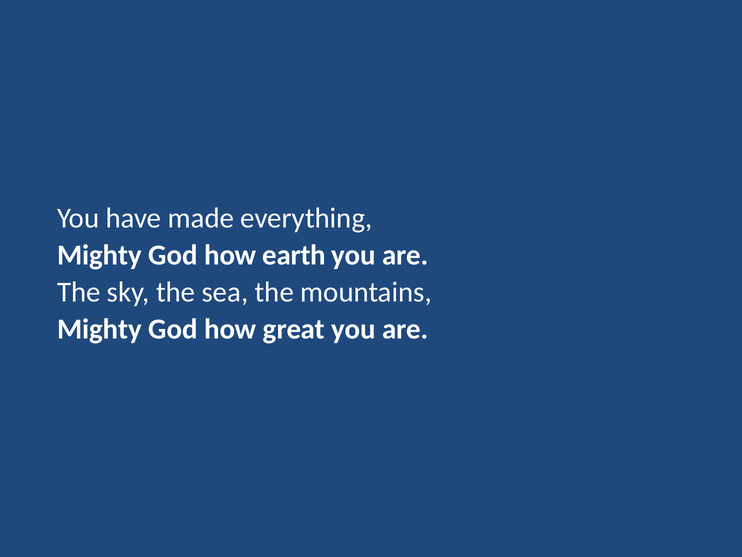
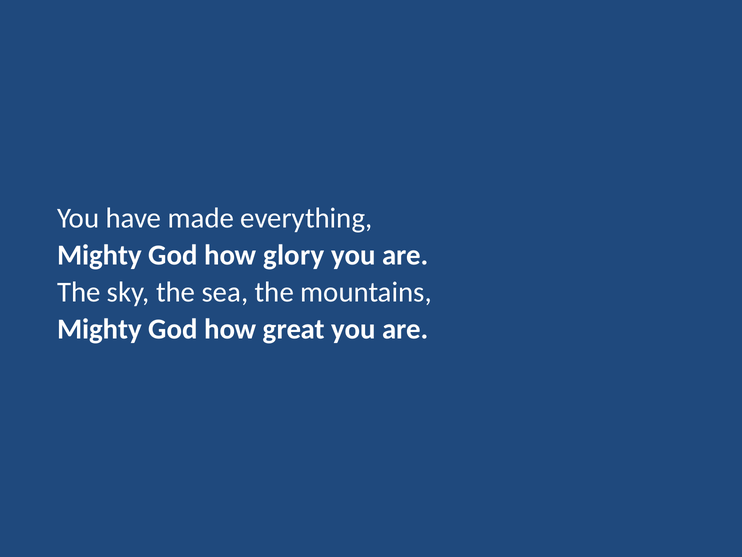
earth: earth -> glory (294, 255)
